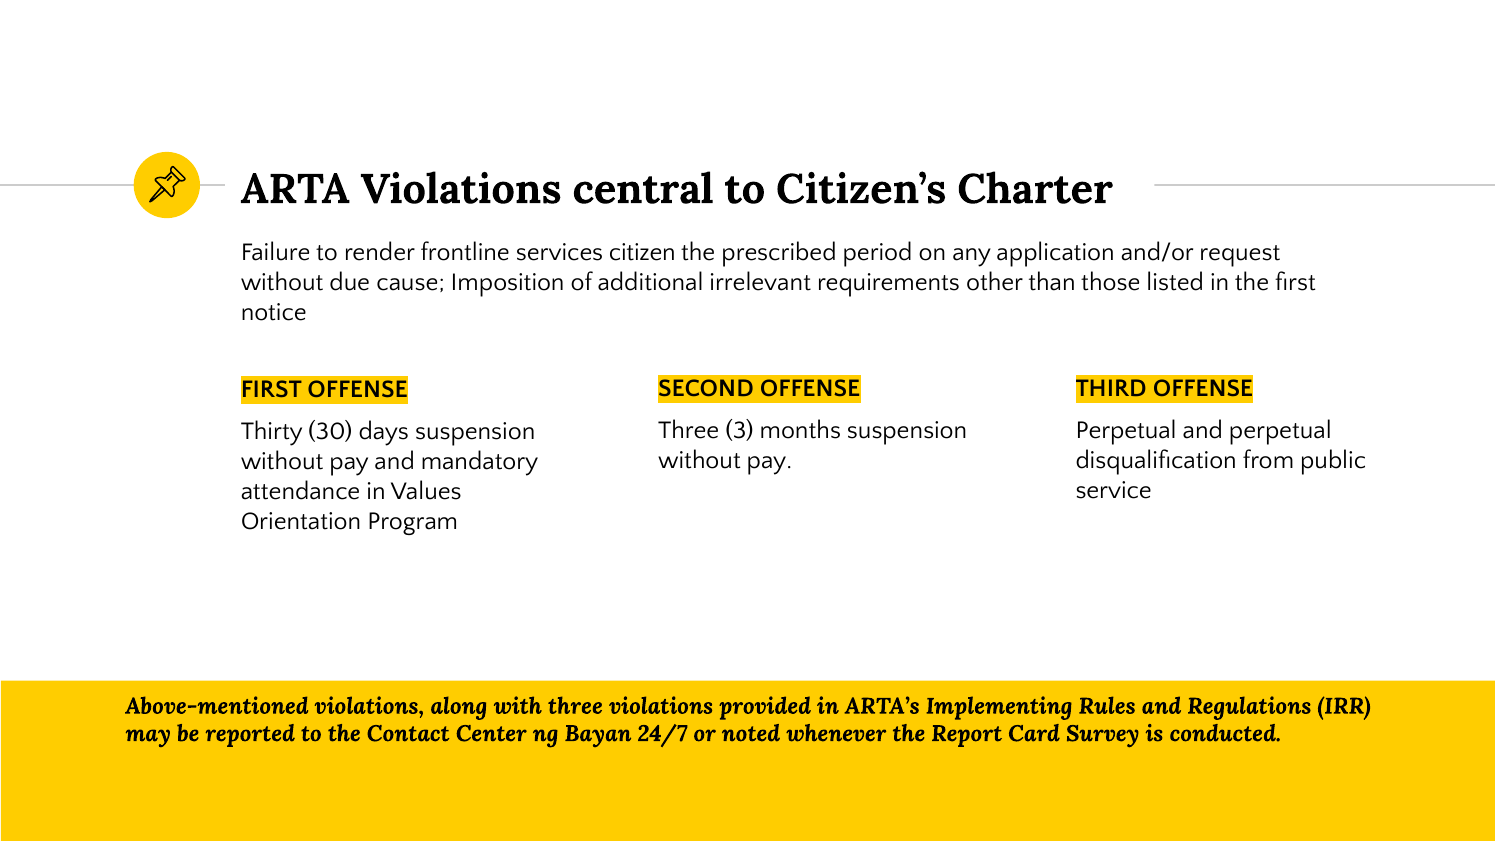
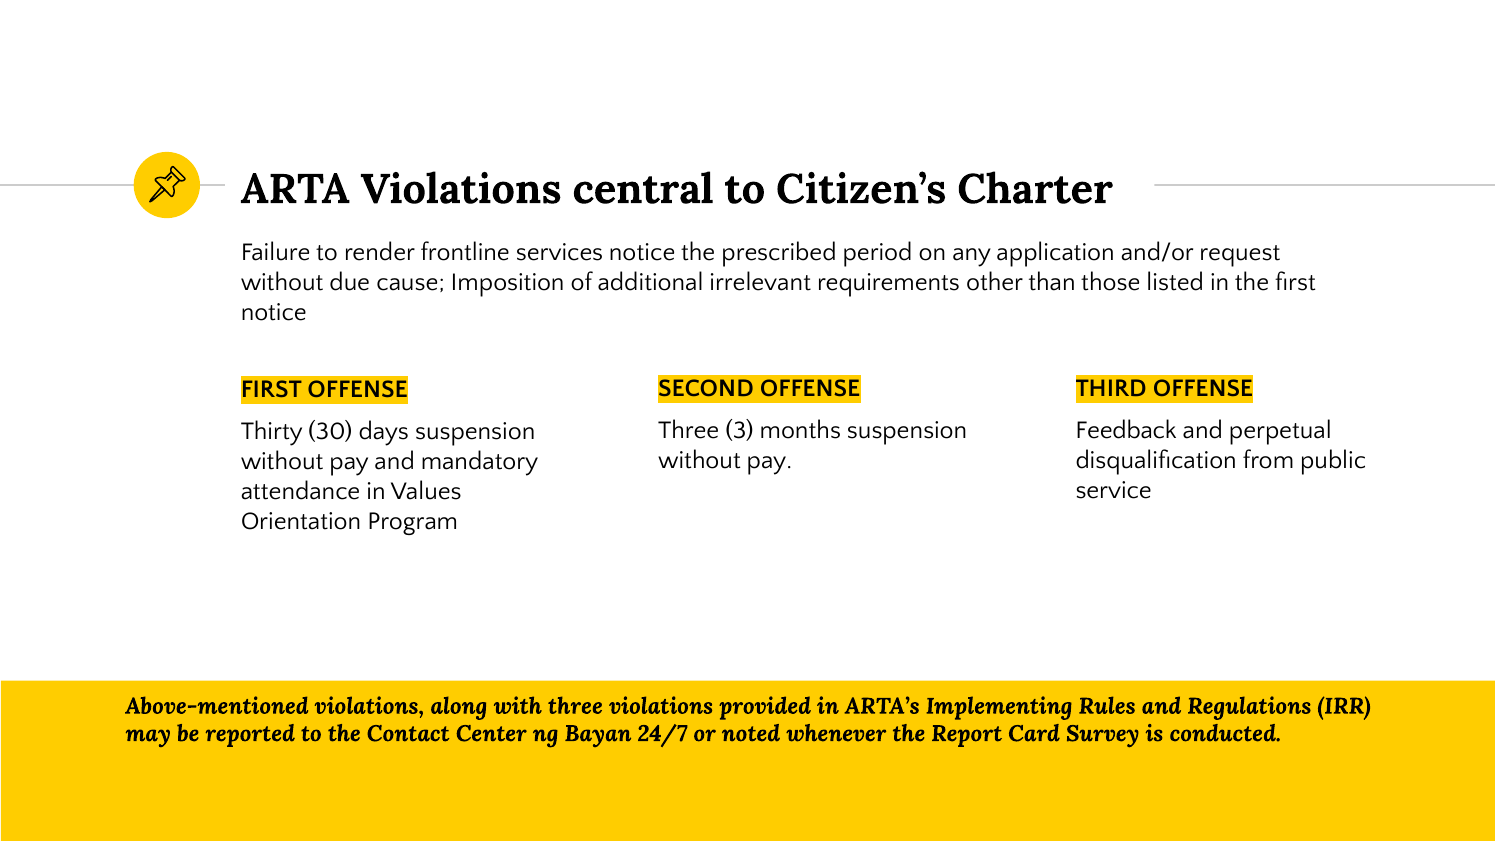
services citizen: citizen -> notice (642, 253)
Perpetual: Perpetual -> Feedback (1126, 430)
